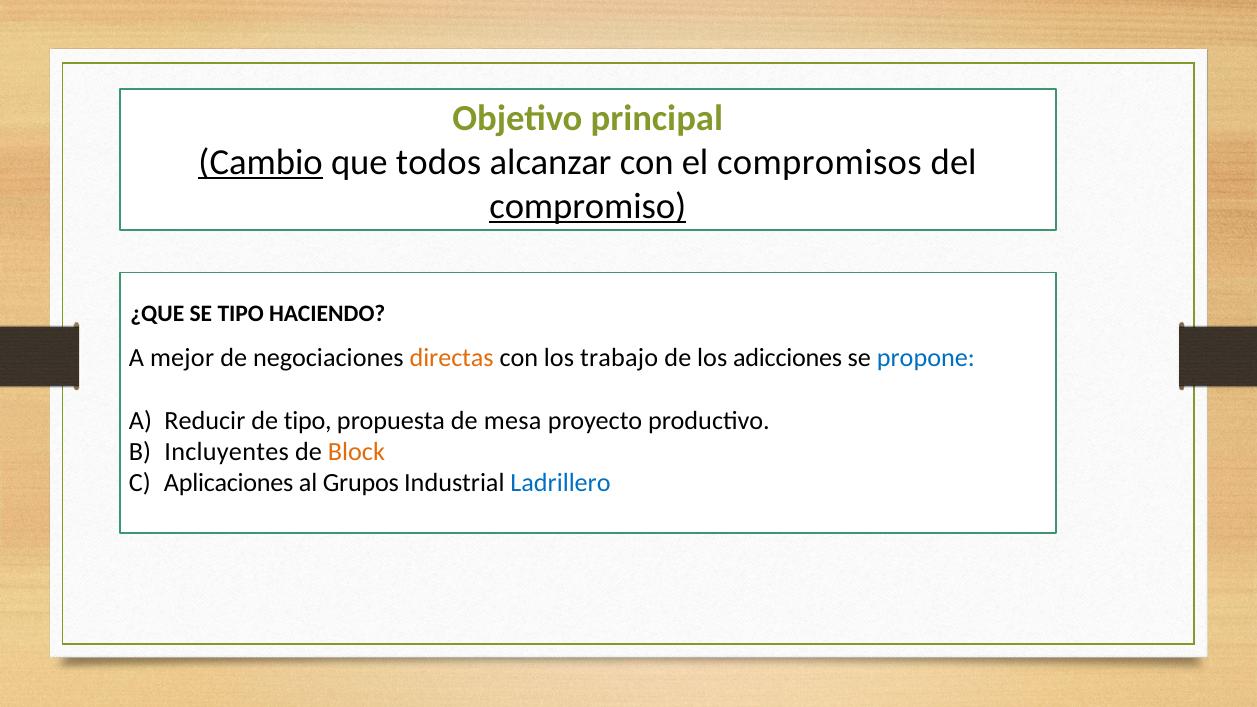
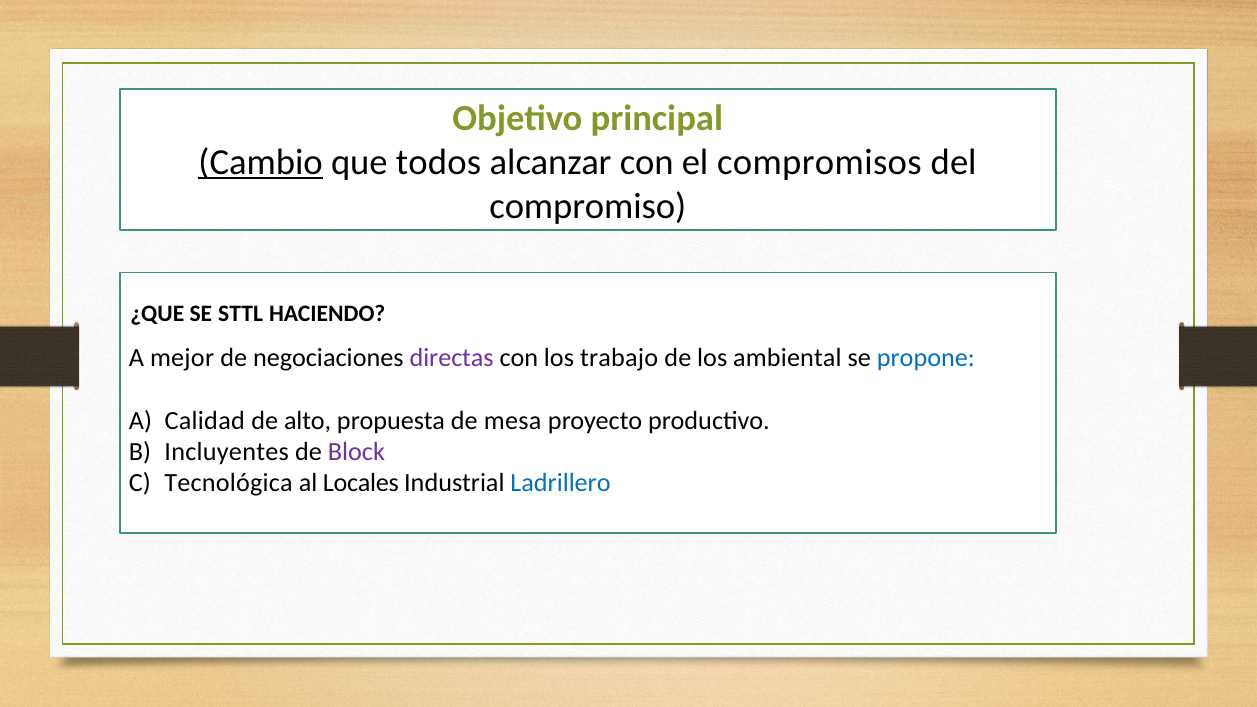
compromiso underline: present -> none (588, 206)
SE TIPO: TIPO -> STTL (241, 314)
directas colour: orange -> purple (452, 358)
adicciones: adicciones -> ambiental (787, 358)
Reducir: Reducir -> Calidad (205, 420)
de tipo: tipo -> alto (308, 420)
Block colour: orange -> purple (356, 452)
Aplicaciones: Aplicaciones -> Tecnológica (228, 483)
Grupos: Grupos -> Locales (361, 483)
